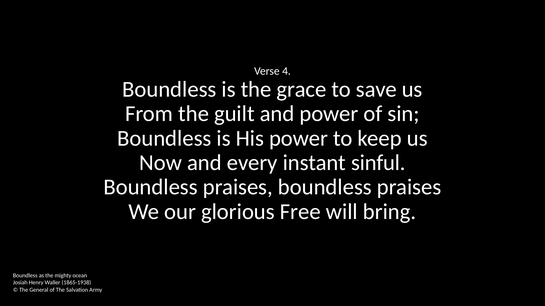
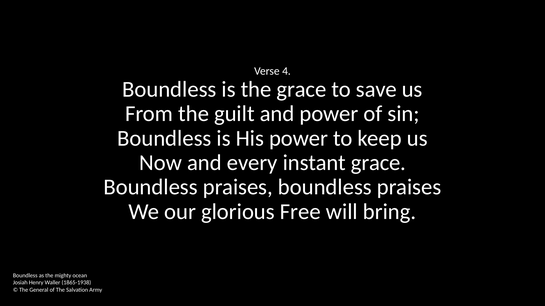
instant sinful: sinful -> grace (378, 163)
